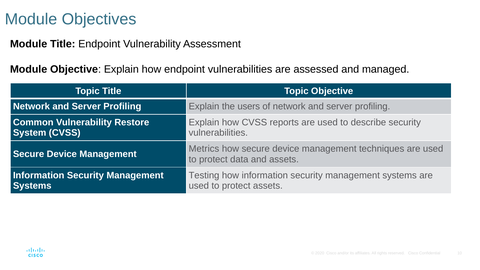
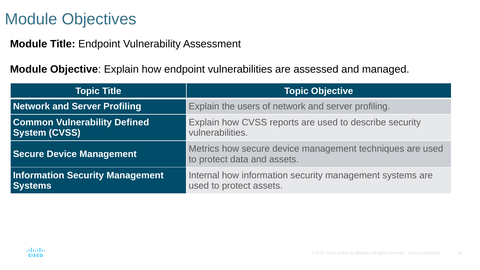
Restore: Restore -> Defined (132, 122)
Testing: Testing -> Internal (204, 175)
